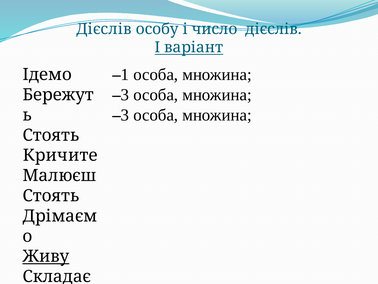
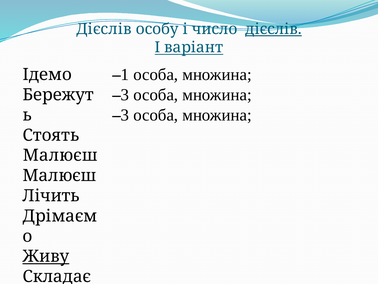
дієслів underline: none -> present (273, 29)
Кричите: Кричите -> Малюєш (60, 155)
Стоять: Стоять -> Лічить (51, 195)
